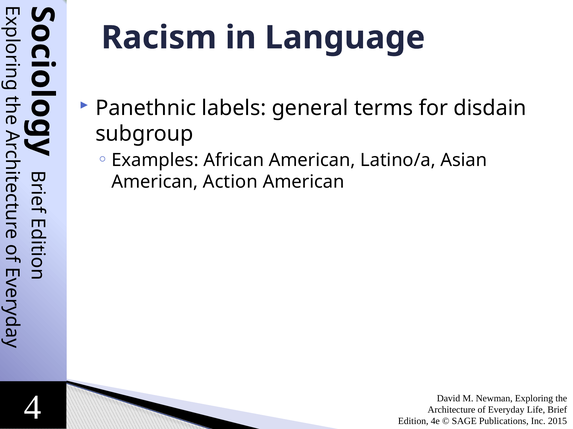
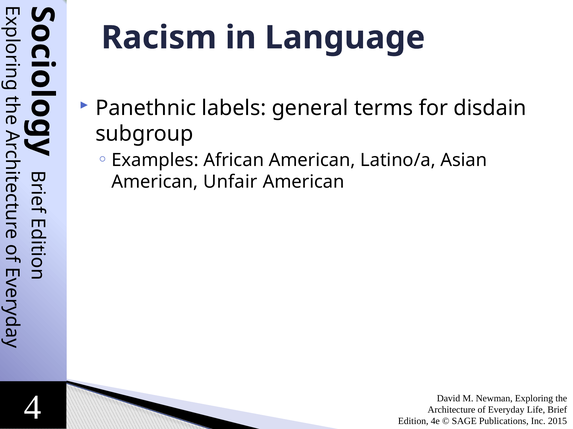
Action: Action -> Unfair (230, 182)
